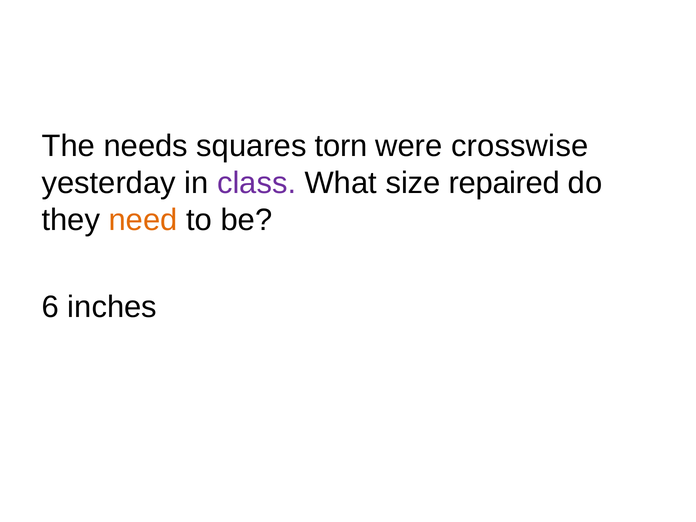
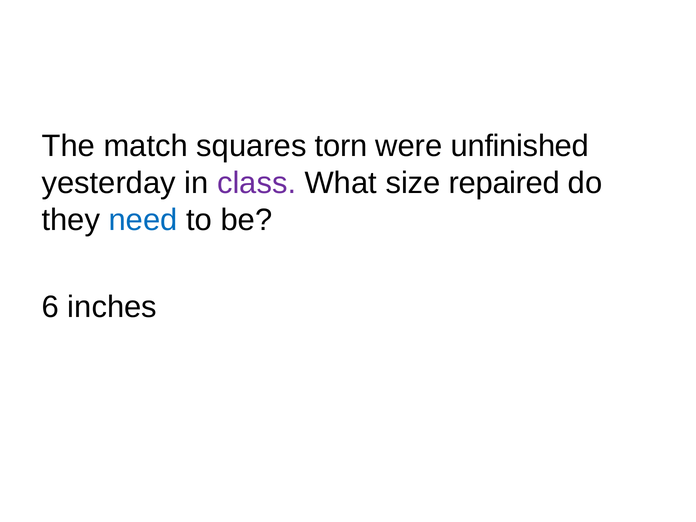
needs: needs -> match (146, 146)
crosswise: crosswise -> unfinished (520, 146)
need colour: orange -> blue (143, 220)
